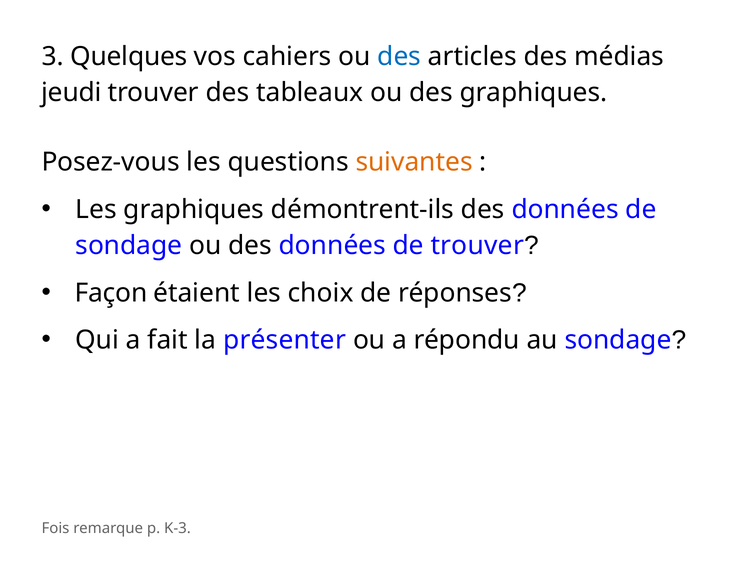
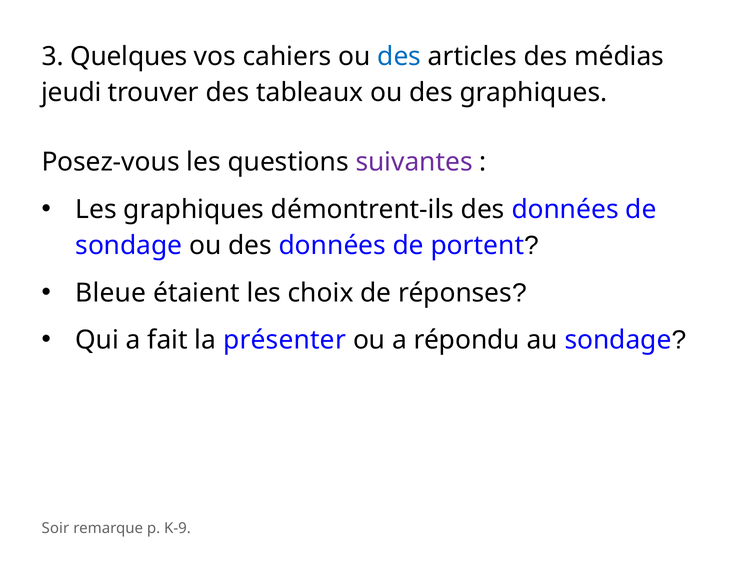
suivantes colour: orange -> purple (414, 162)
de trouver: trouver -> portent (477, 246)
Façon: Façon -> Bleue (111, 293)
Fois: Fois -> Soir (55, 529)
K-3: K-3 -> K-9 (177, 529)
